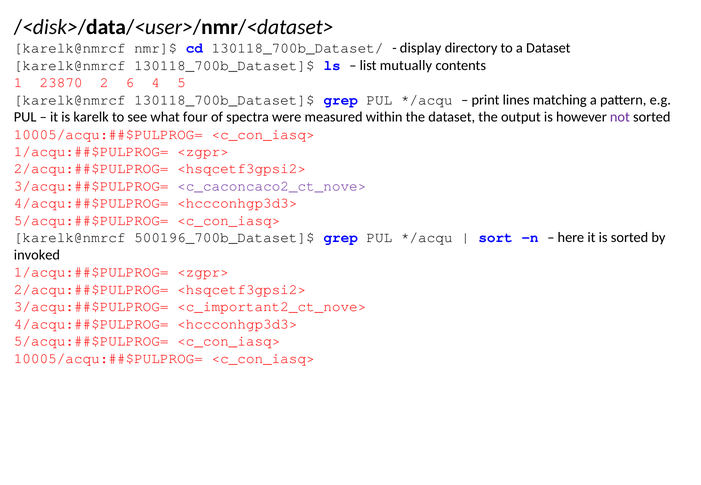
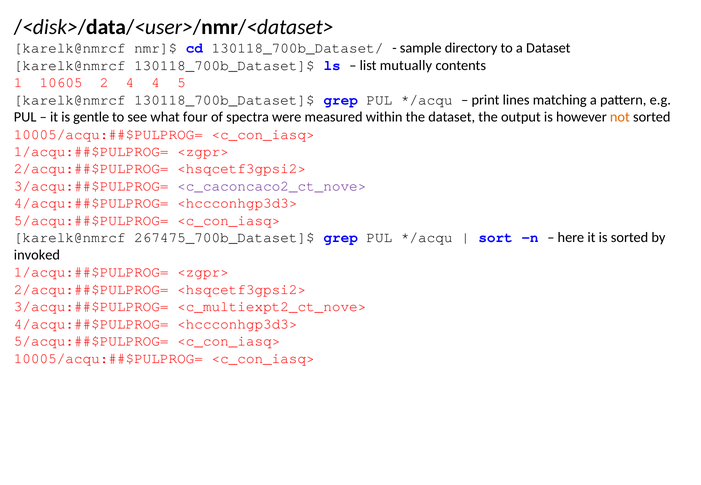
display: display -> sample (421, 48)
23870: 23870 -> 10605 (61, 83)
2 6: 6 -> 4 (130, 83)
karelk: karelk -> gentle (91, 117)
not colour: purple -> orange (620, 117)
500196_700b_Dataset]$: 500196_700b_Dataset]$ -> 267475_700b_Dataset]$ (224, 238)
<c_important2_ct_nove>: <c_important2_ct_nove> -> <c_multiexpt2_ct_nove> (272, 307)
